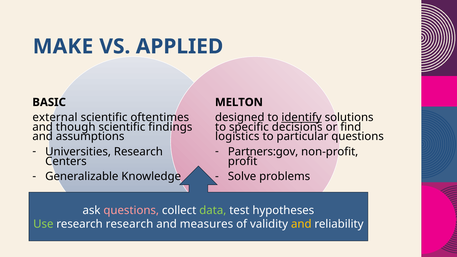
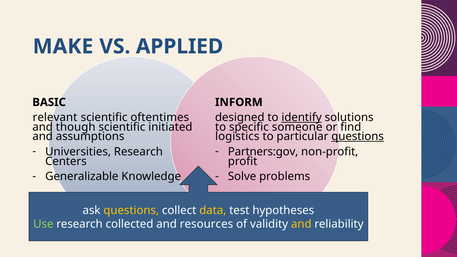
MELTON: MELTON -> INFORM (239, 102)
external: external -> relevant (55, 118)
findings: findings -> initiated (170, 127)
decisions: decisions -> someone (297, 127)
questions underline: none -> present (358, 137)
questions colour: pink -> yellow (131, 211)
data colour: light green -> yellow (213, 211)
research research: research -> collected (130, 224)
measures: measures -> resources (206, 224)
